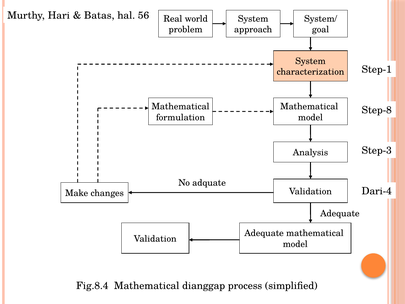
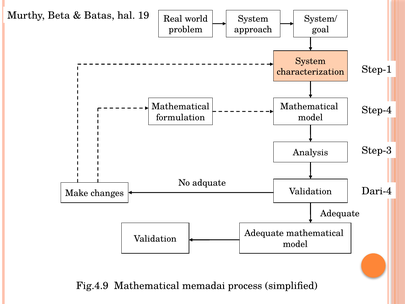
Hari: Hari -> Beta (59, 16)
56: 56 -> 19 (144, 16)
Step-8: Step-8 -> Step-4 (377, 110)
Fig.8.4: Fig.8.4 -> Fig.4.9 (92, 286)
dianggap: dianggap -> memadai (204, 286)
